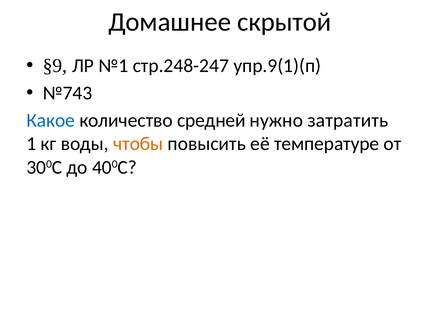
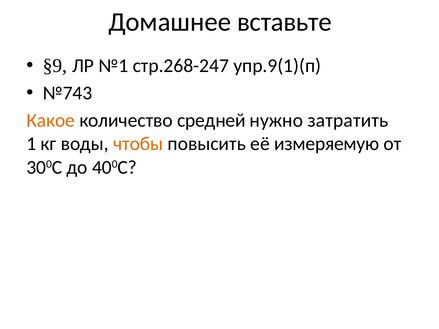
скрытой: скрытой -> вставьте (284, 22)
стр.248-247: стр.248-247 -> стр.268-247 (181, 66)
Какое colour: blue -> orange (51, 121)
температуре: температуре -> измеряемую (327, 144)
